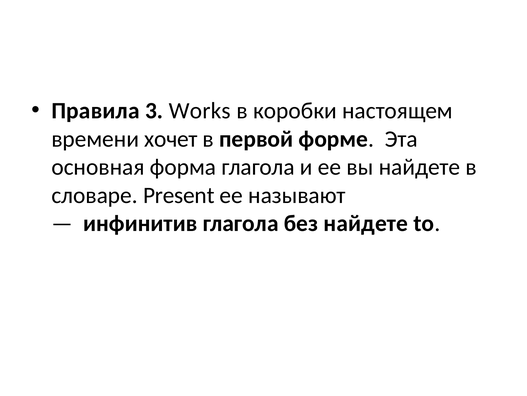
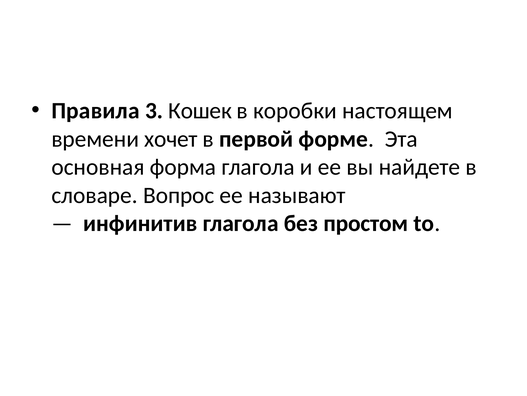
Works: Works -> Кошек (200, 111)
Present: Present -> Вопрос (179, 195)
без найдете: найдете -> простом (366, 223)
